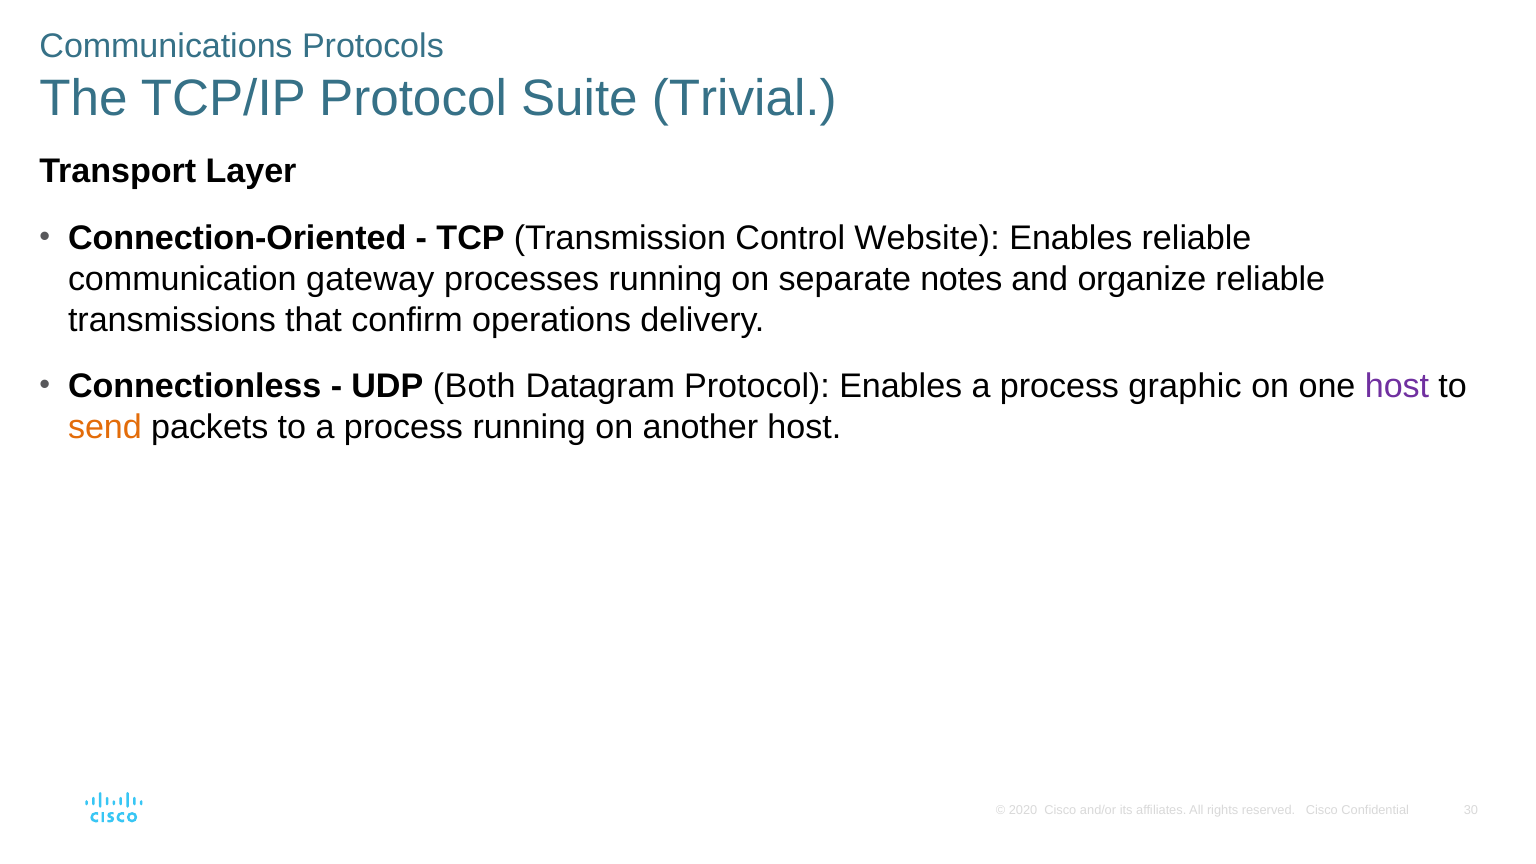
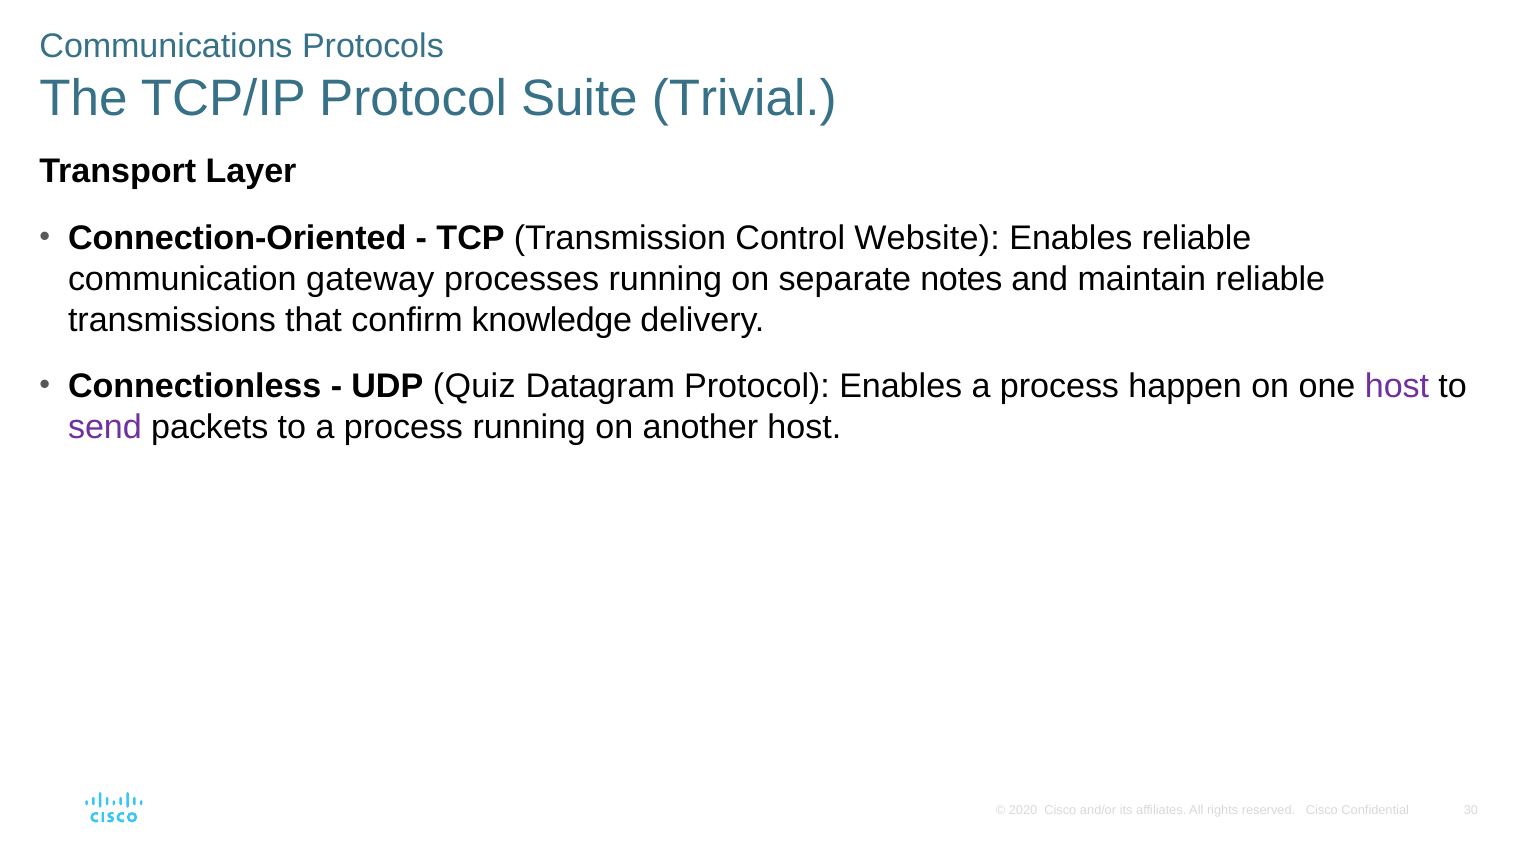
organize: organize -> maintain (1142, 279)
operations: operations -> knowledge (552, 320)
Both: Both -> Quiz (474, 387)
graphic: graphic -> happen (1185, 387)
send colour: orange -> purple (105, 428)
